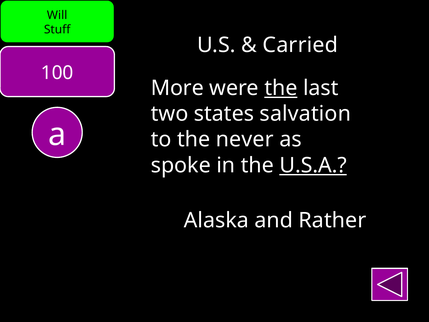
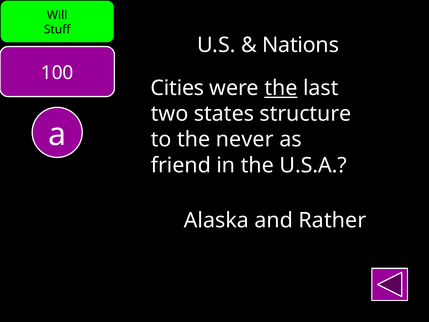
Carried: Carried -> Nations (301, 45)
More: More -> Cities (177, 88)
salvation: salvation -> structure (305, 114)
spoke: spoke -> friend (181, 165)
U.S.A underline: present -> none (313, 165)
